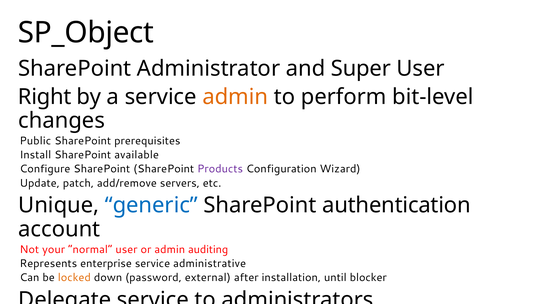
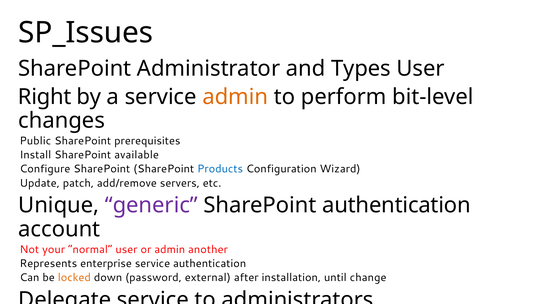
SP_Object: SP_Object -> SP_Issues (86, 33)
Super: Super -> Types (361, 68)
Products colour: purple -> blue (220, 169)
generic colour: blue -> purple (151, 205)
auditing: auditing -> another (208, 249)
service administrative: administrative -> authentication (210, 263)
blocker: blocker -> change (368, 277)
